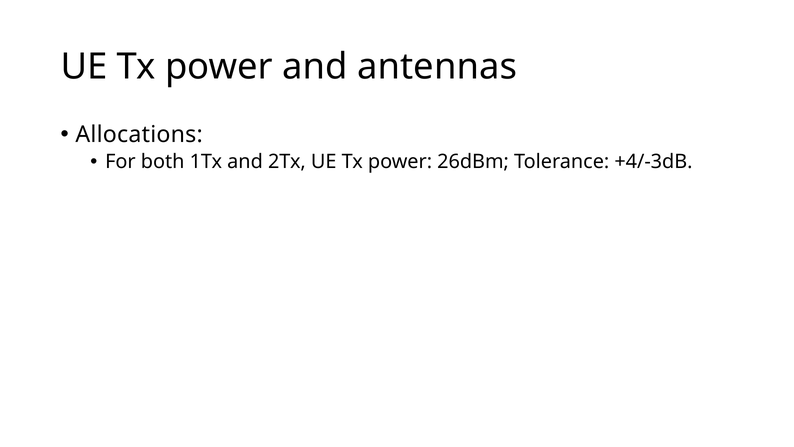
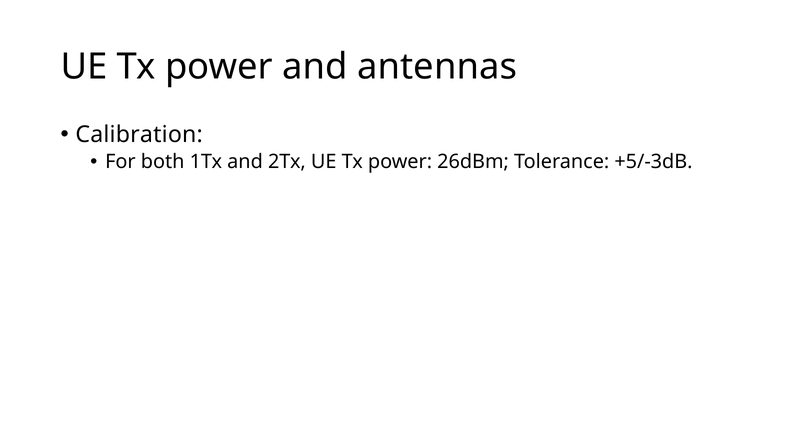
Allocations: Allocations -> Calibration (139, 134)
+4/-3dB: +4/-3dB -> +5/-3dB (653, 162)
